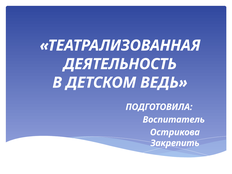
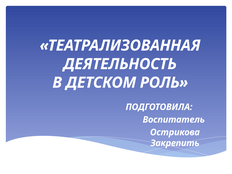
ВЕДЬ: ВЕДЬ -> РОЛЬ (164, 83)
